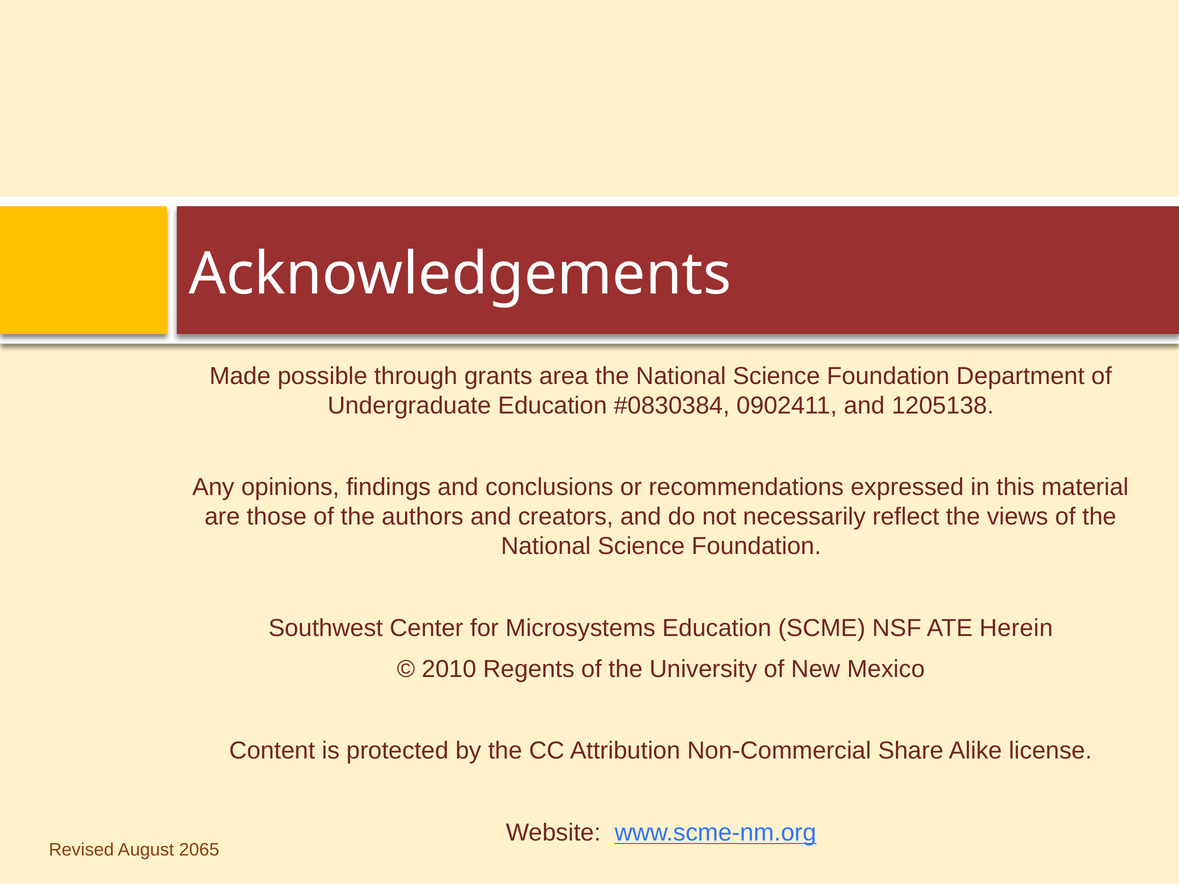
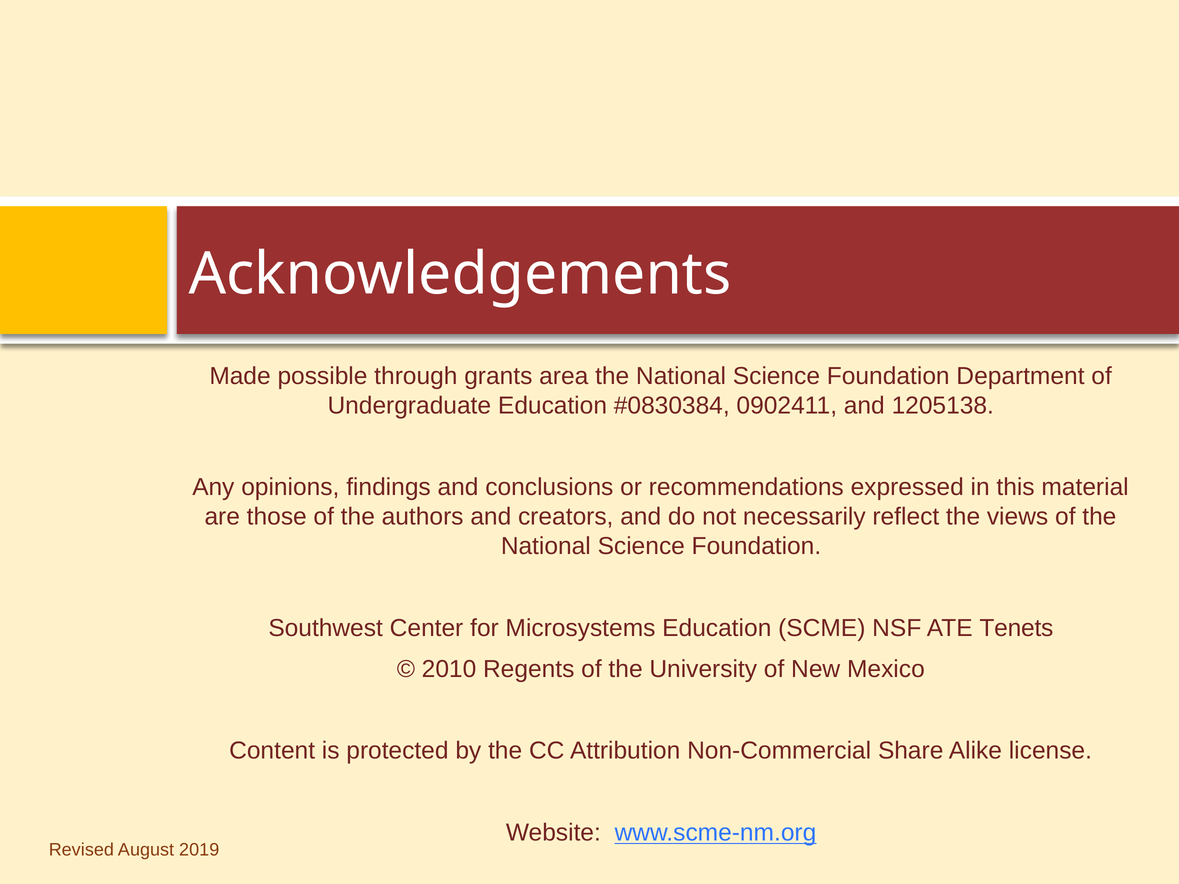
Herein: Herein -> Tenets (1016, 628)
2065: 2065 -> 2019 (199, 850)
